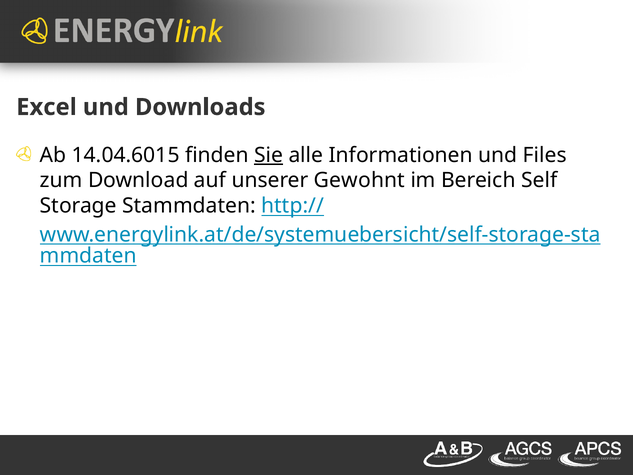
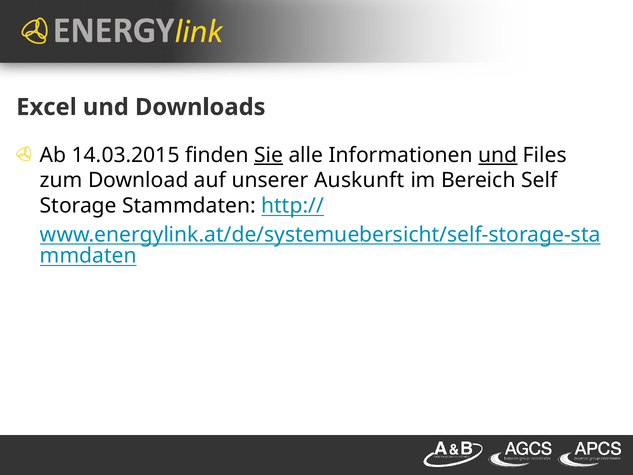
14.04.6015: 14.04.6015 -> 14.03.2015 (126, 155)
und underline: none -> present (498, 155)
Gewohnt: Gewohnt -> Auskunft (359, 180)
